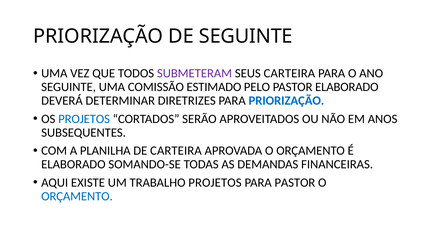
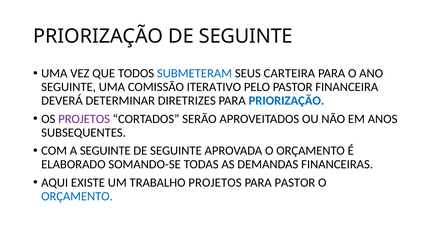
SUBMETERAM colour: purple -> blue (194, 73)
ESTIMADO: ESTIMADO -> ITERATIVO (214, 87)
PASTOR ELABORADO: ELABORADO -> FINANCEIRA (347, 87)
PROJETOS colour: blue -> purple (84, 119)
A PLANILHA: PLANILHA -> SEGUINTE (105, 151)
CARTEIRA: CARTEIRA -> SEGUINTE (176, 151)
